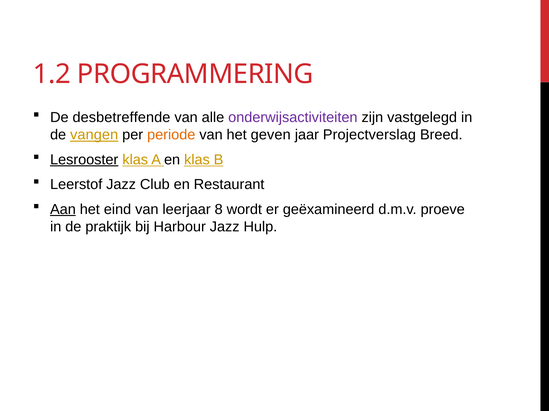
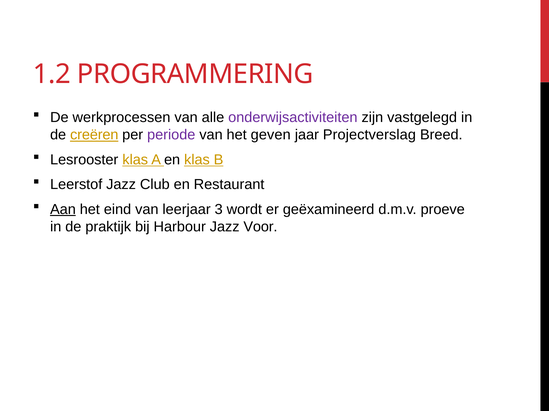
desbetreffende: desbetreffende -> werkprocessen (121, 118)
vangen: vangen -> creëren (94, 135)
periode colour: orange -> purple (171, 135)
Lesrooster underline: present -> none (84, 160)
8: 8 -> 3 (219, 210)
Hulp: Hulp -> Voor (260, 227)
